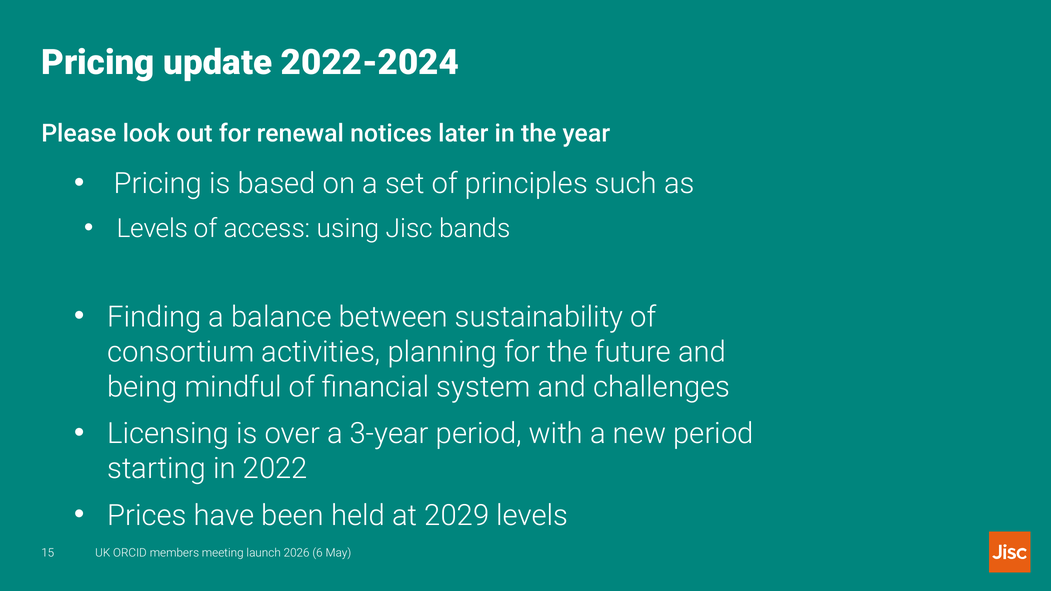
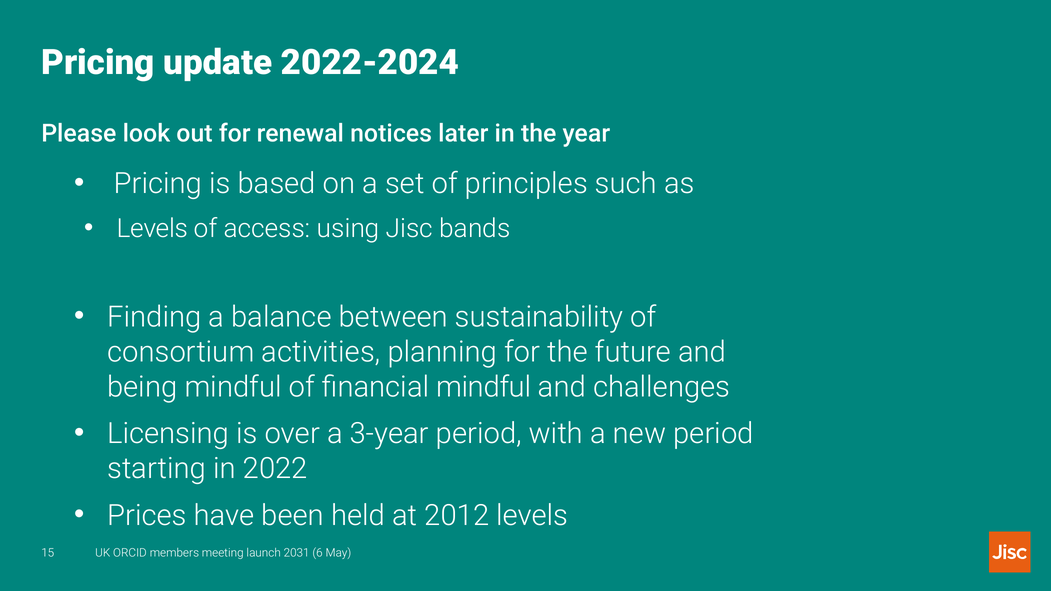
financial system: system -> mindful (484, 387)
2029: 2029 -> 2012 (457, 516)
2026: 2026 -> 2031 (297, 553)
